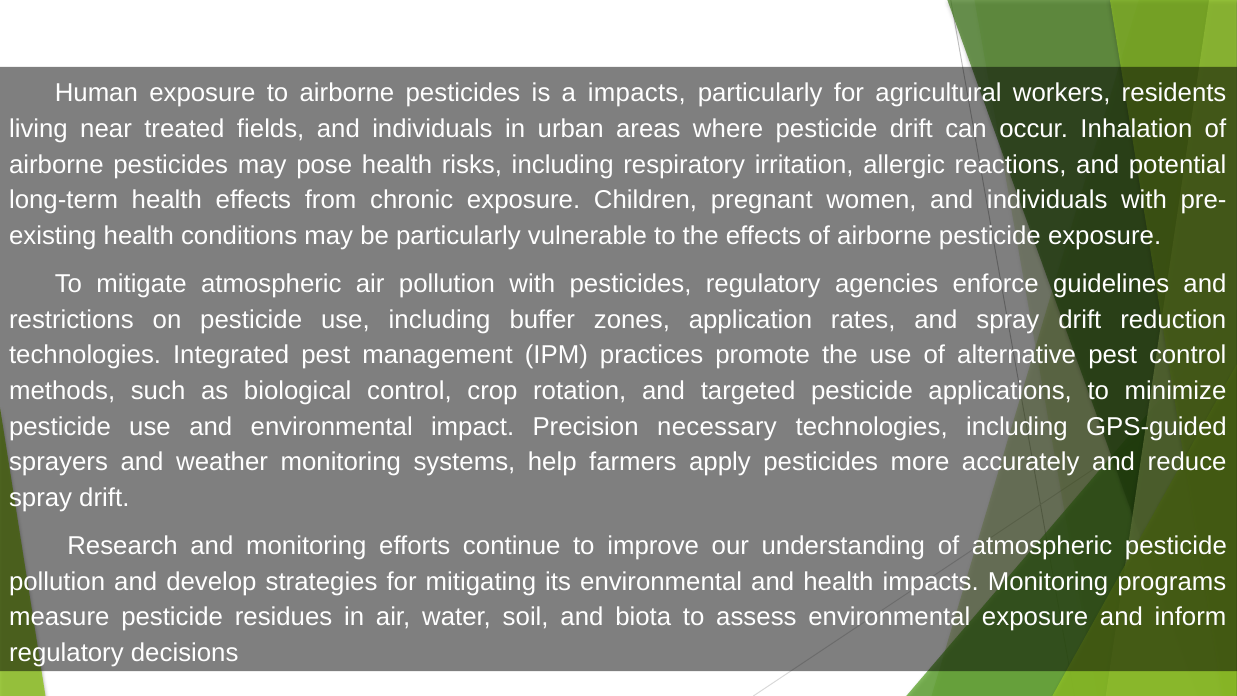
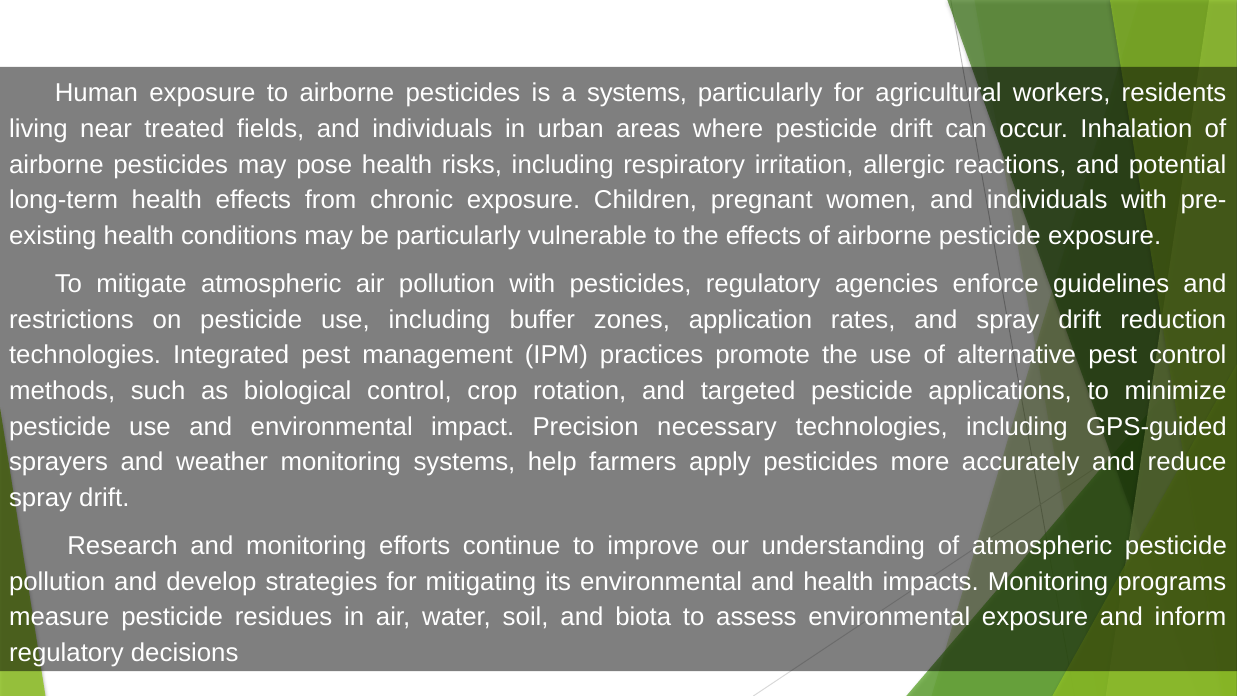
a impacts: impacts -> systems (637, 93)
